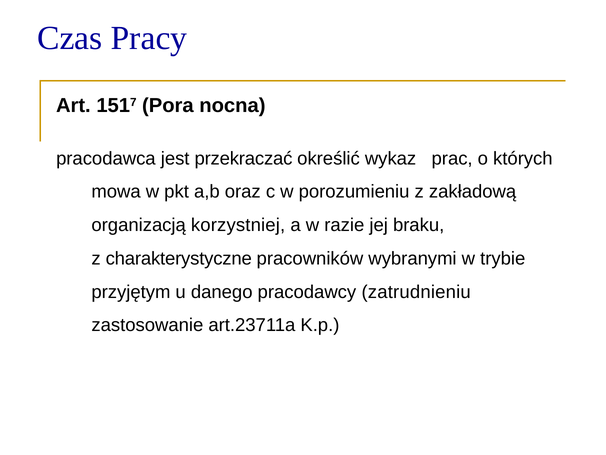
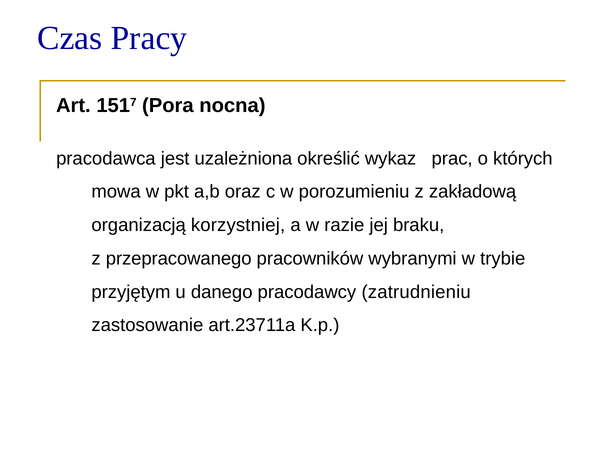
przekraczać: przekraczać -> uzależniona (243, 158)
charakterystyczne: charakterystyczne -> przepracowanego (179, 258)
